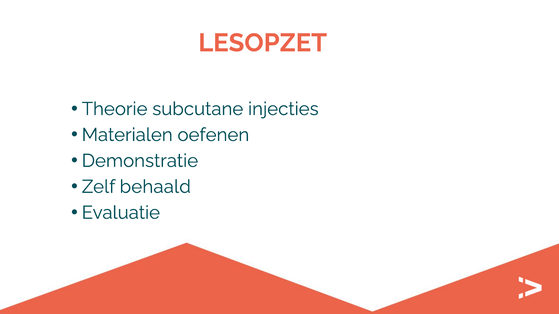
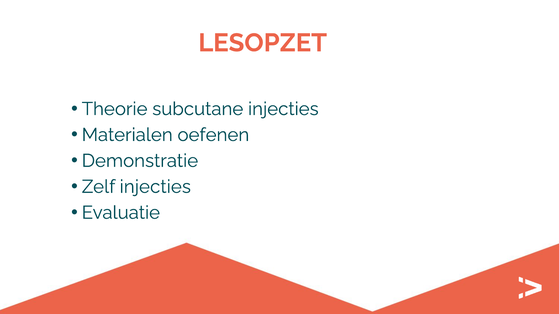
Zelf behaald: behaald -> injecties (155, 187)
